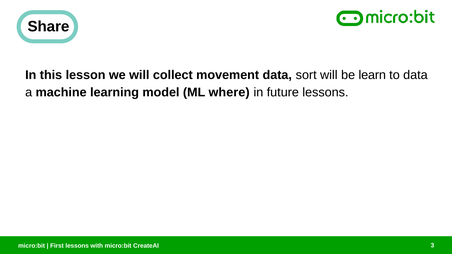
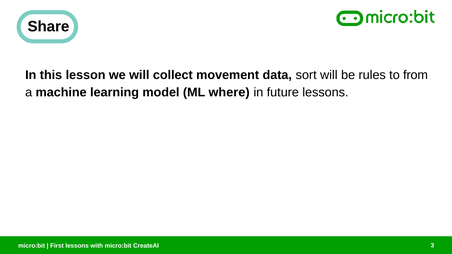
learn: learn -> rules (372, 75)
to data: data -> from (416, 75)
